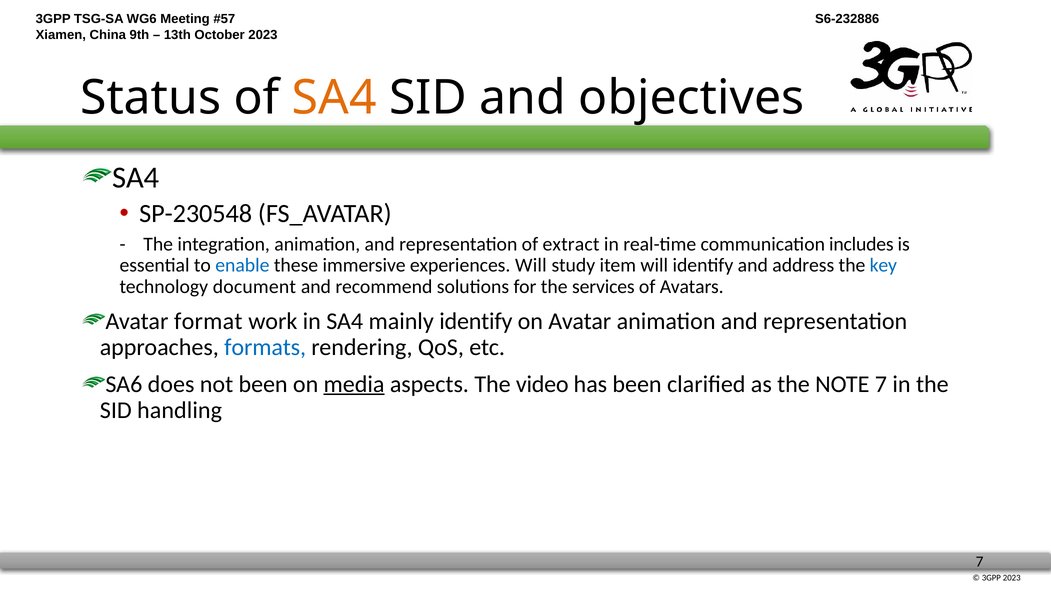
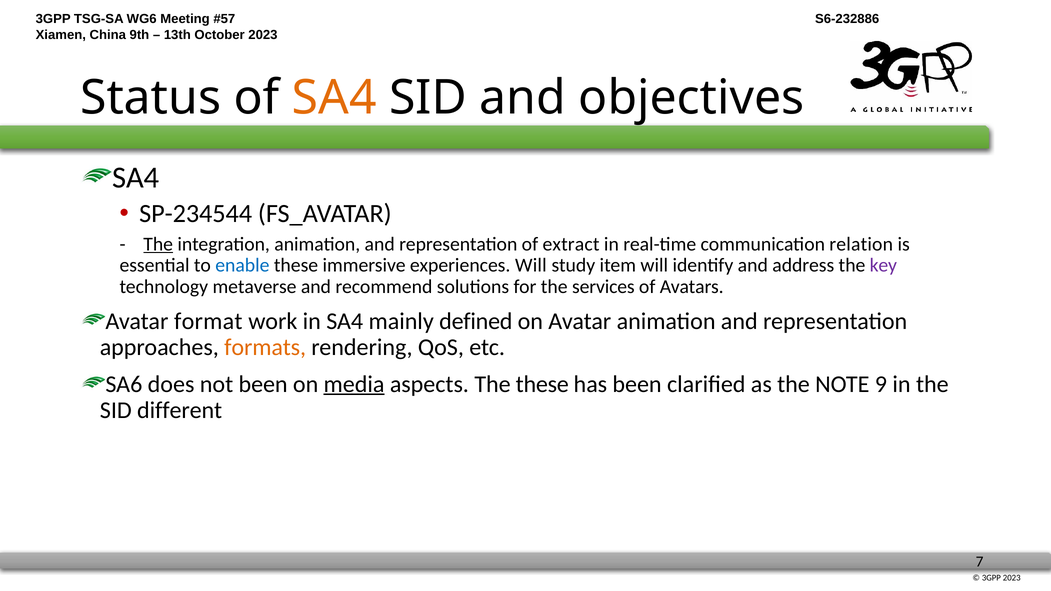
SP-230548: SP-230548 -> SP-234544 (196, 214)
The underline: none -> present (158, 244)
includes: includes -> relation (861, 244)
key colour: blue -> purple (883, 265)
document: document -> metaverse (255, 287)
mainly identify: identify -> defined (476, 321)
formats colour: blue -> orange (265, 347)
The video: video -> these (542, 384)
NOTE 7: 7 -> 9 (881, 384)
handling: handling -> different (180, 410)
